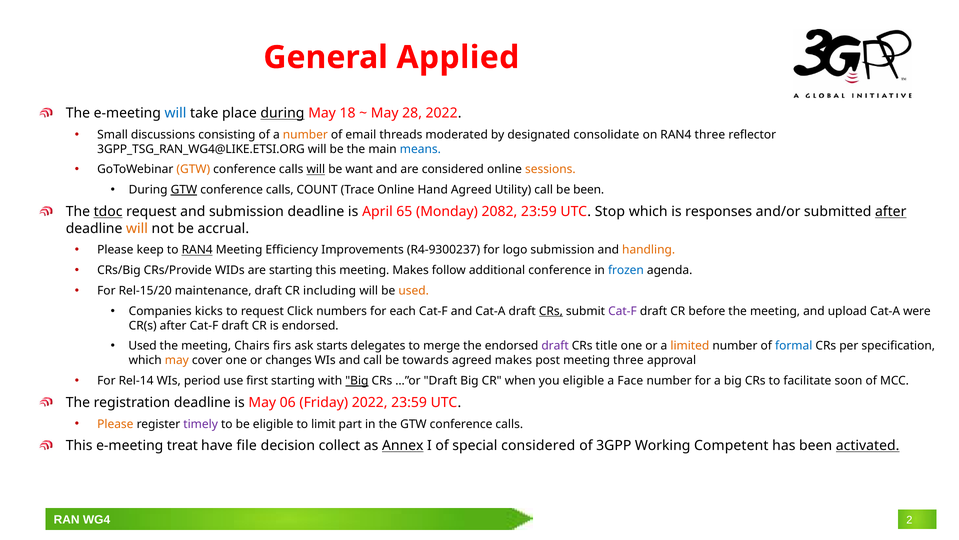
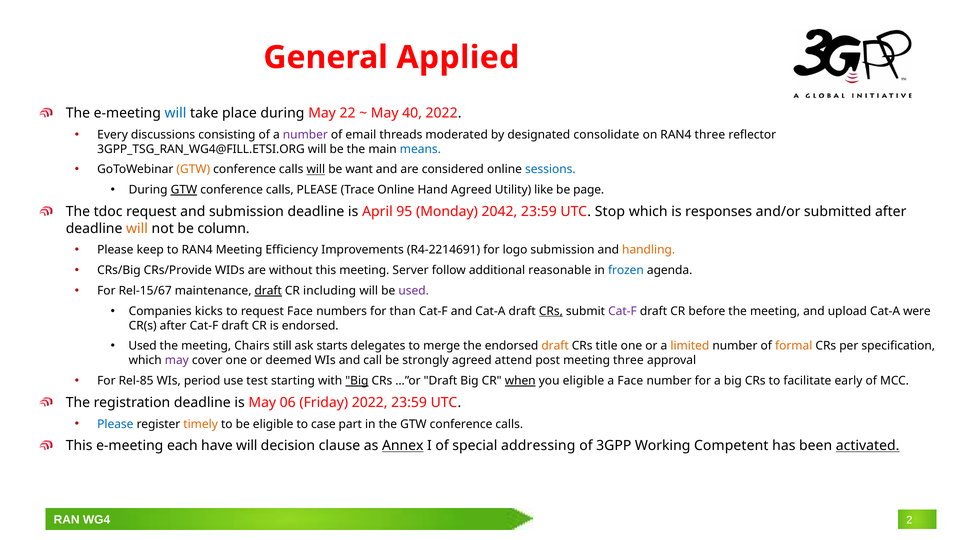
during underline: present -> none (282, 113)
18: 18 -> 22 (348, 113)
28: 28 -> 40 (412, 113)
Small: Small -> Every (113, 135)
number colour: orange -> purple (305, 135)
3GPP_TSG_RAN_WG4@LIKE.ETSI.ORG: 3GPP_TSG_RAN_WG4@LIKE.ETSI.ORG -> 3GPP_TSG_RAN_WG4@FILL.ETSI.ORG (201, 149)
sessions colour: orange -> blue (550, 169)
calls COUNT: COUNT -> PLEASE (317, 190)
Utility call: call -> like (544, 190)
be been: been -> page (589, 190)
tdoc underline: present -> none (108, 211)
65: 65 -> 95 (404, 211)
2082: 2082 -> 2042 (499, 211)
after underline: present -> none (891, 211)
accrual: accrual -> column (223, 228)
RAN4 underline: present -> none (197, 250)
R4-9300237: R4-9300237 -> R4-2214691 (444, 250)
are starting: starting -> without (291, 270)
meeting Makes: Makes -> Server (411, 270)
additional conference: conference -> reasonable (560, 270)
Rel-15/20: Rel-15/20 -> Rel-15/67 (145, 290)
draft underline: none -> present (268, 290)
used colour: orange -> purple (414, 290)
request Click: Click -> Face (300, 311)
each: each -> than (403, 311)
firs: firs -> still (282, 346)
draft colour: purple -> orange (555, 346)
formal colour: blue -> orange (794, 346)
may colour: orange -> purple (177, 360)
changes: changes -> deemed (289, 360)
towards: towards -> strongly (426, 360)
agreed makes: makes -> attend (513, 360)
Rel-14: Rel-14 -> Rel-85 (136, 380)
first: first -> test (257, 380)
when underline: none -> present (520, 380)
soon: soon -> early (848, 380)
Please colour: orange -> blue (115, 424)
timely colour: purple -> orange (201, 424)
limit: limit -> case (323, 424)
treat: treat -> each (182, 445)
have file: file -> will (247, 445)
collect: collect -> clause (339, 445)
special considered: considered -> addressing (538, 445)
